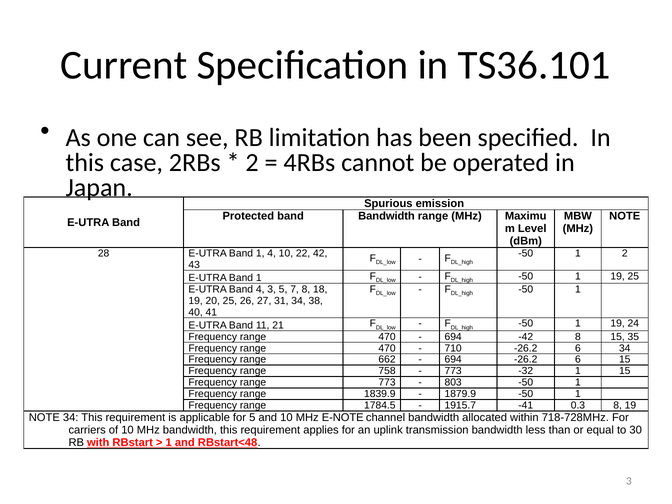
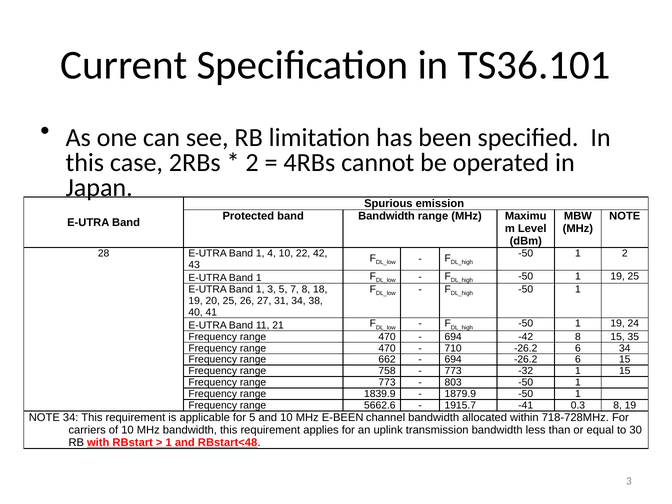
4: 4 -> 1 (260, 289)
1784.5: 1784.5 -> 5662.6 (380, 405)
E-NOTE: E-NOTE -> E-BEEN (343, 417)
